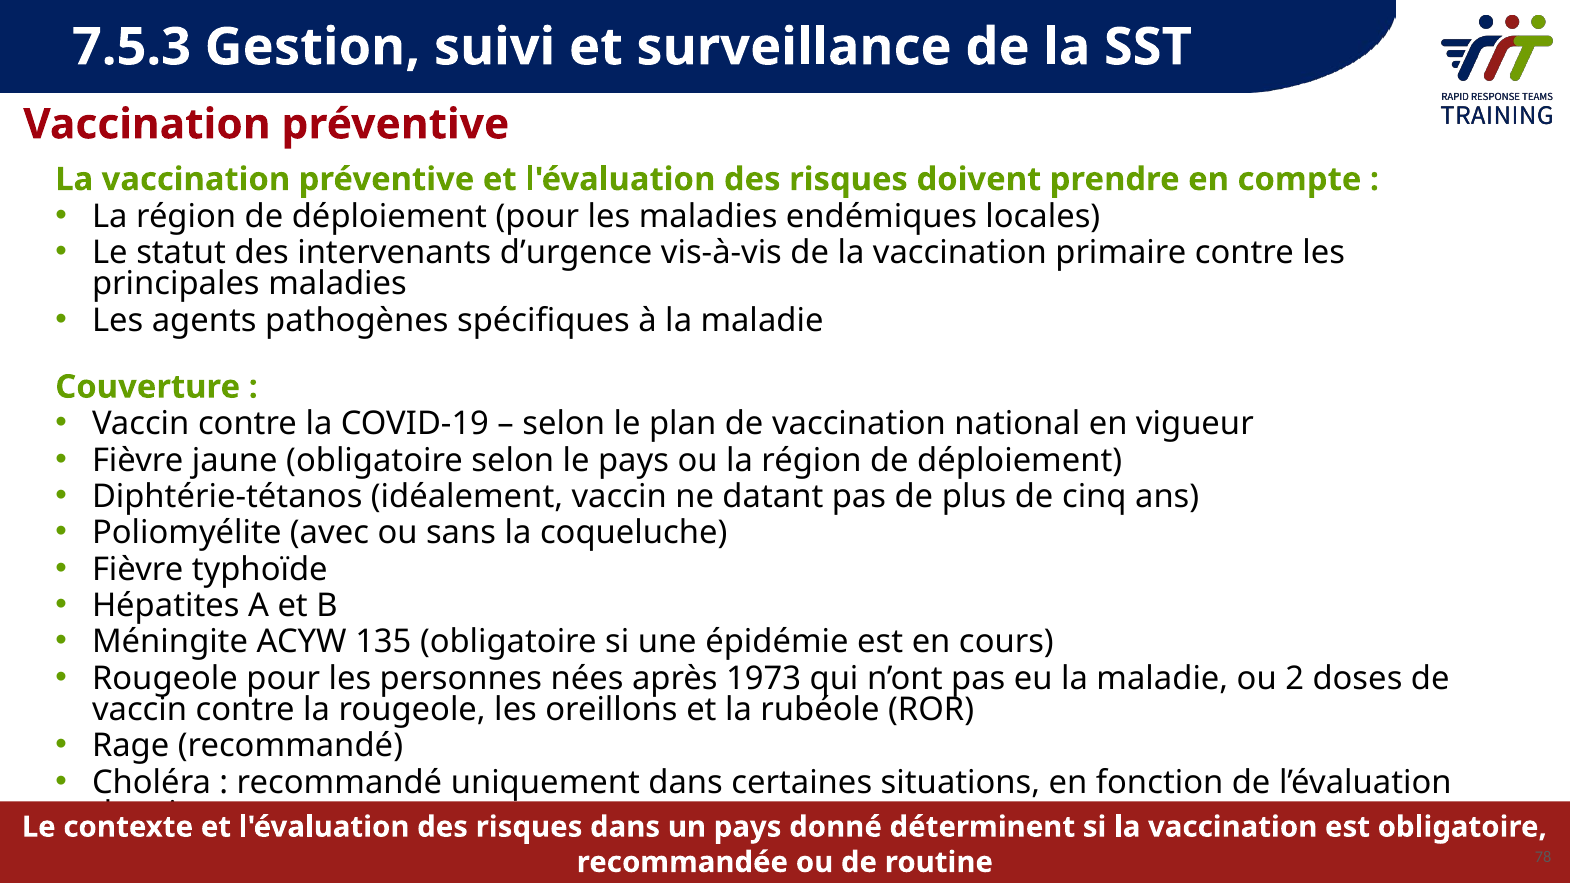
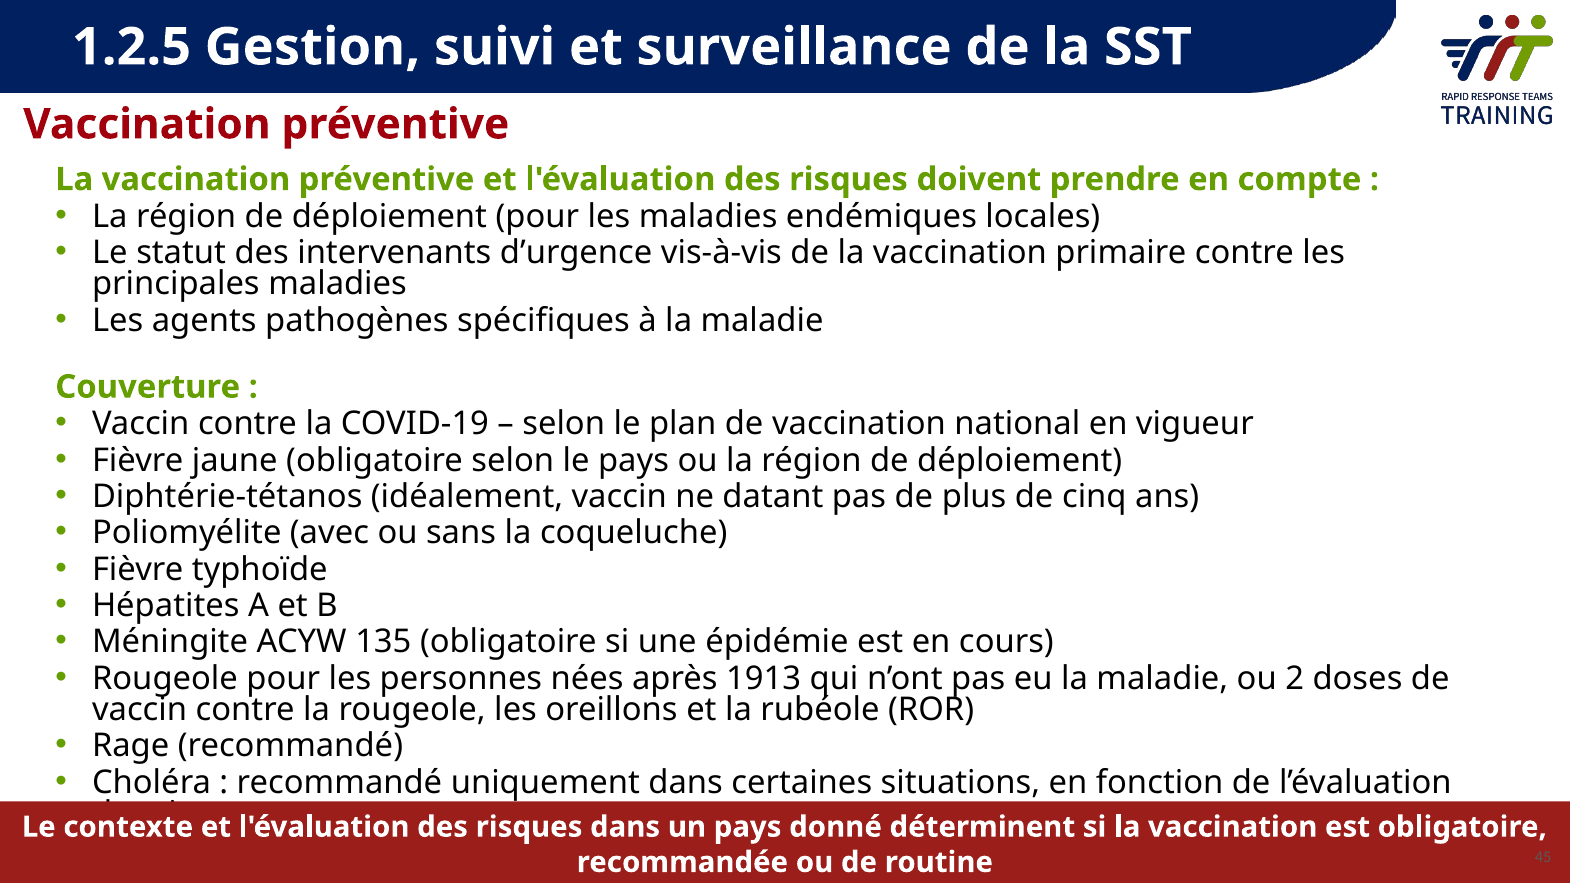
7.5.3: 7.5.3 -> 1.2.5 (131, 47)
1973: 1973 -> 1913 (764, 678)
78: 78 -> 45 (1543, 857)
